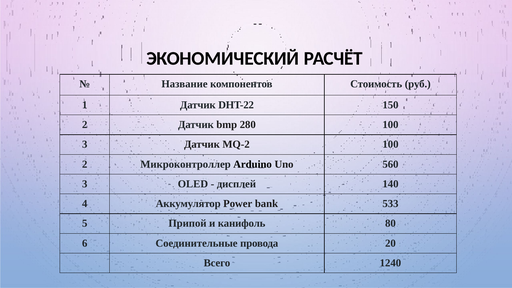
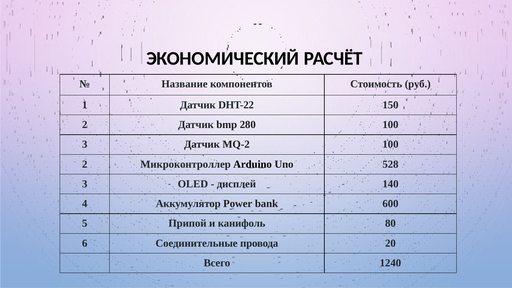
560: 560 -> 528 (390, 164)
533: 533 -> 600 (390, 204)
